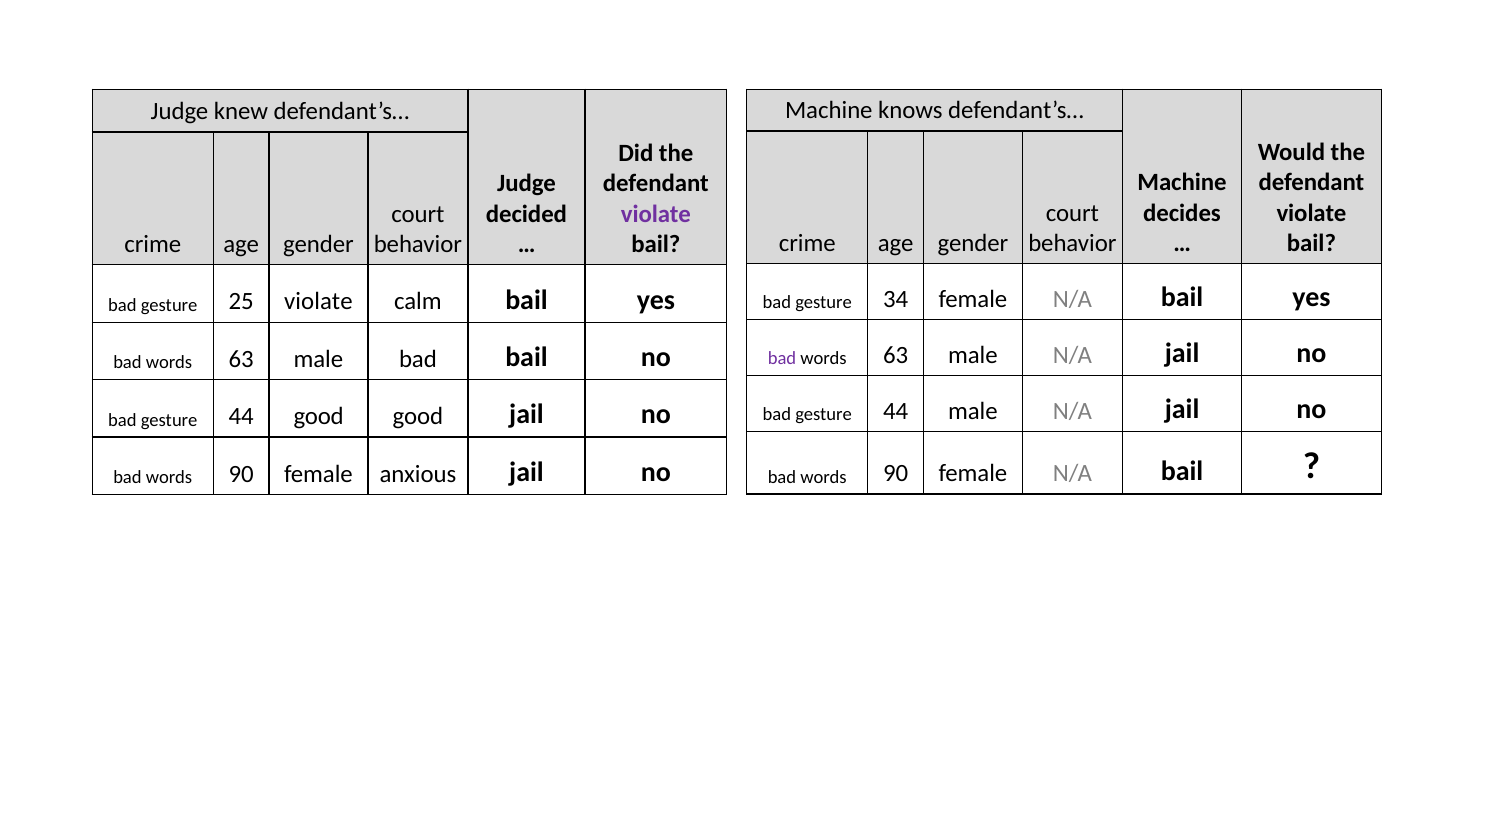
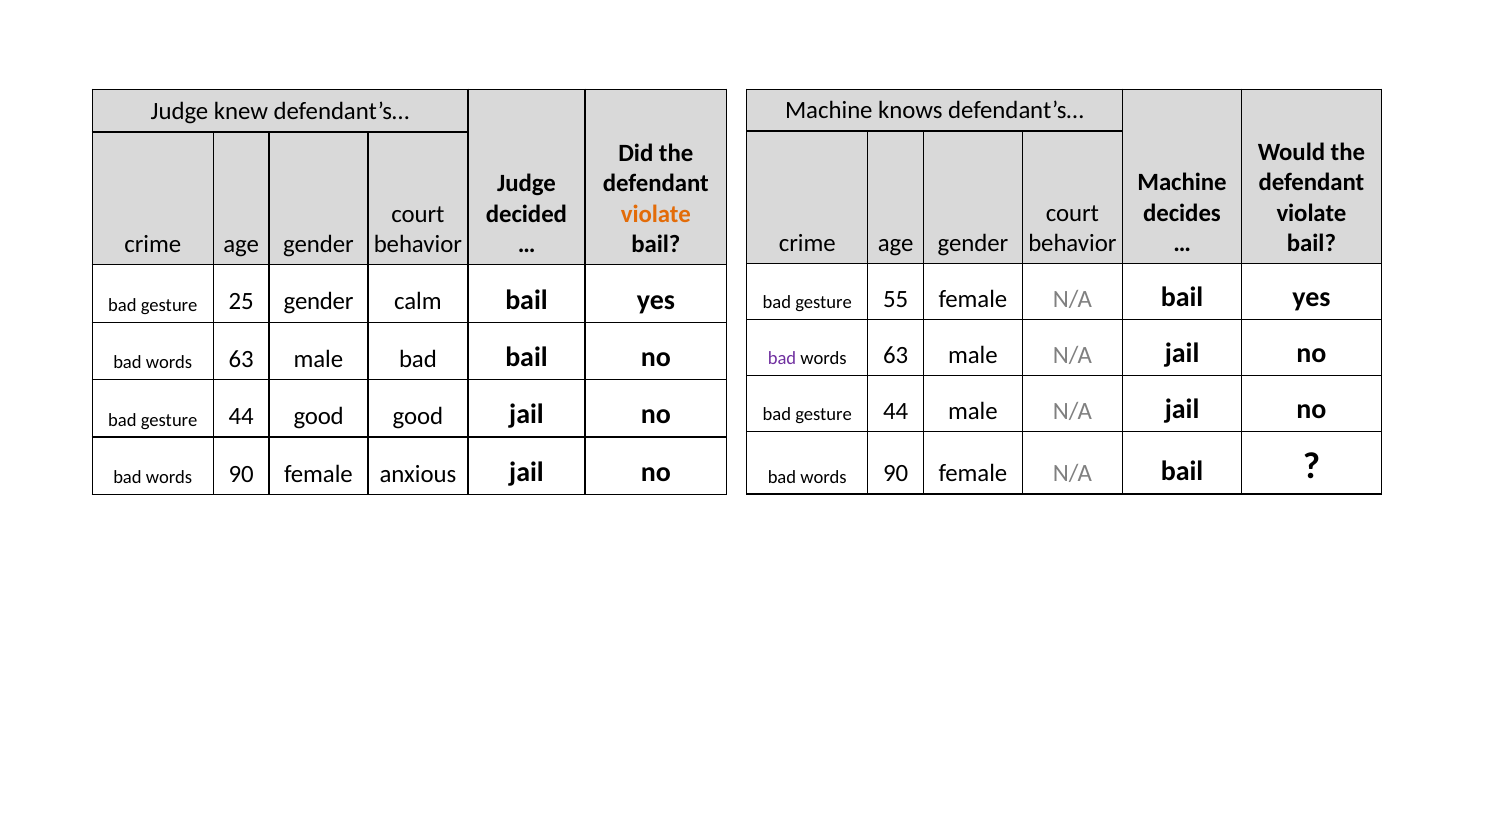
violate colour: purple -> orange (656, 214)
34: 34 -> 55 (896, 299)
25 violate: violate -> gender (319, 302)
